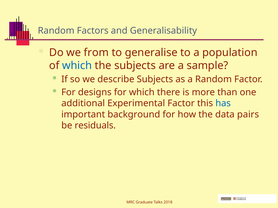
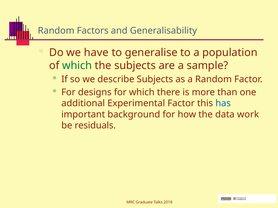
from: from -> have (96, 53)
which colour: blue -> green (77, 66)
pairs: pairs -> work (248, 115)
